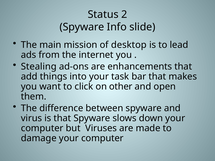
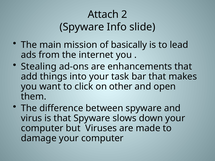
Status: Status -> Attach (103, 15)
desktop: desktop -> basically (129, 45)
